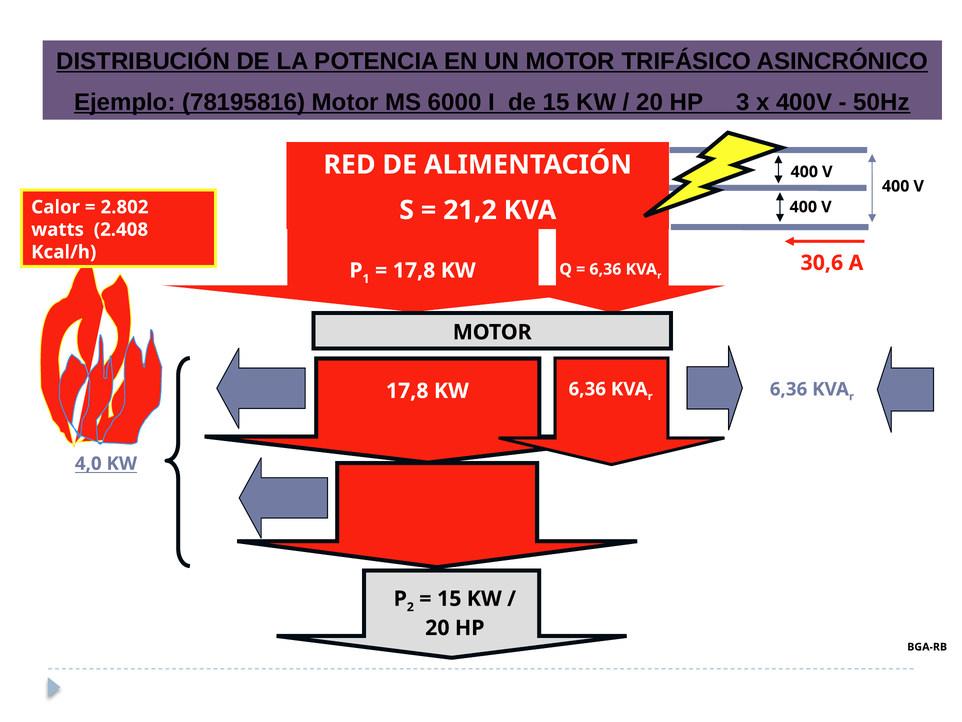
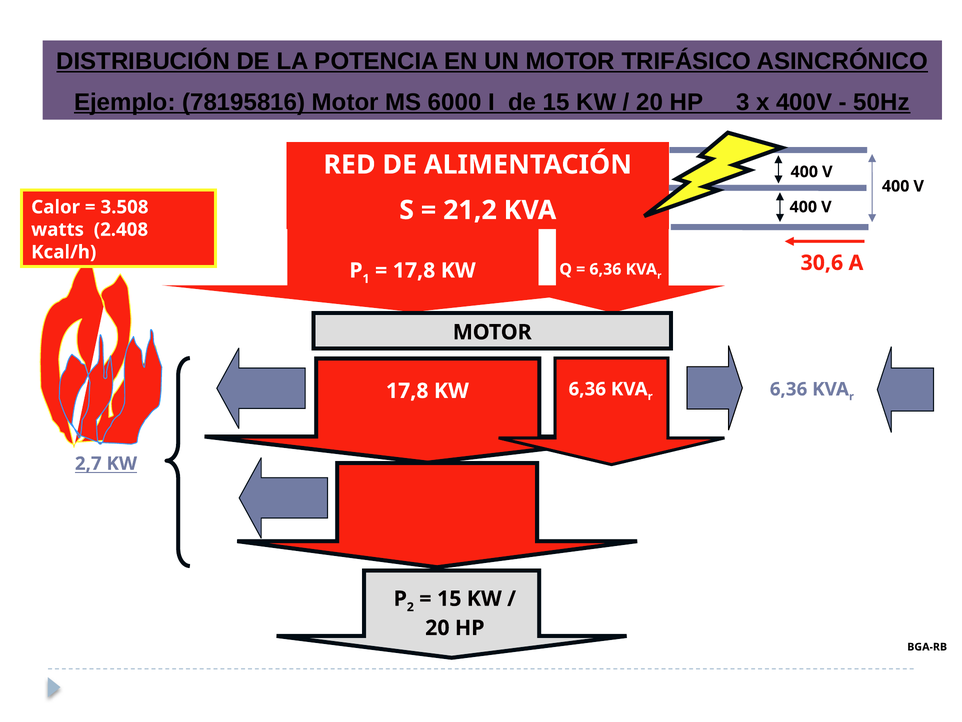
2.802: 2.802 -> 3.508 (125, 207)
4,0: 4,0 -> 2,7 (88, 463)
